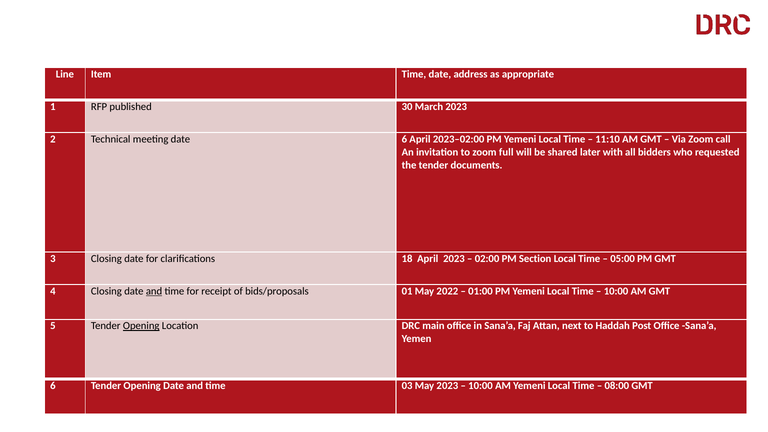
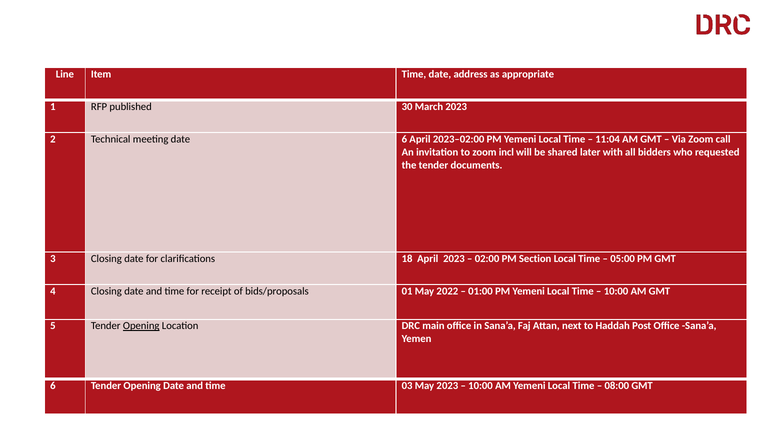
11:10: 11:10 -> 11:04 (608, 139)
full: full -> incl (506, 152)
and underline: present -> none (154, 291)
